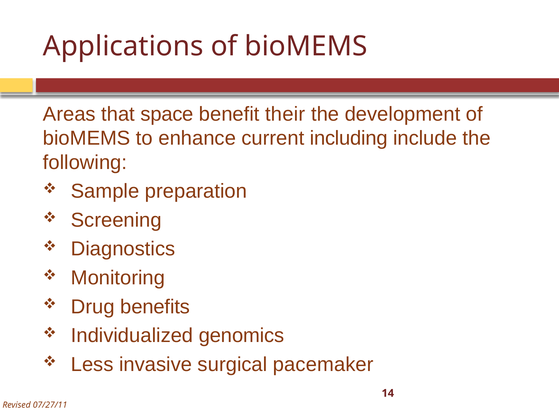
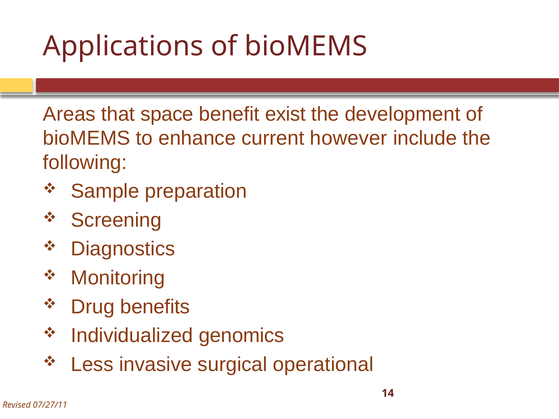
their: their -> exist (285, 114)
including: including -> however (349, 138)
pacemaker: pacemaker -> operational (323, 365)
